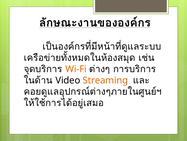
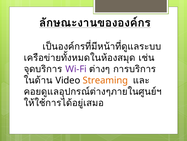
Wi-Fi colour: orange -> purple (76, 69)
